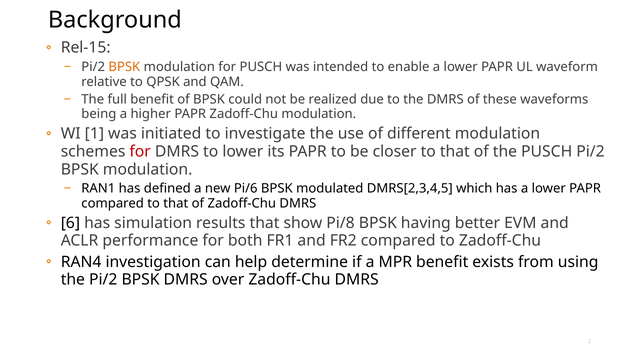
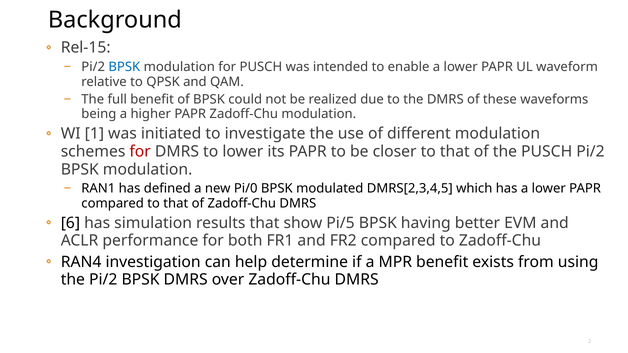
BPSK colour: orange -> blue (124, 67)
Pi/6: Pi/6 -> Pi/0 (246, 189)
Pi/8: Pi/8 -> Pi/5 (340, 223)
